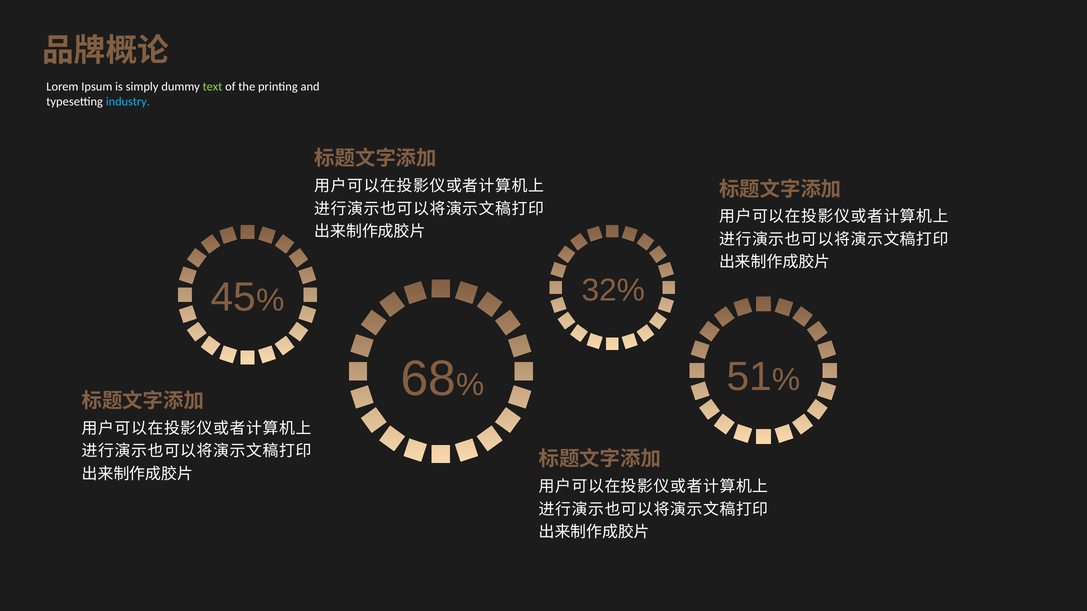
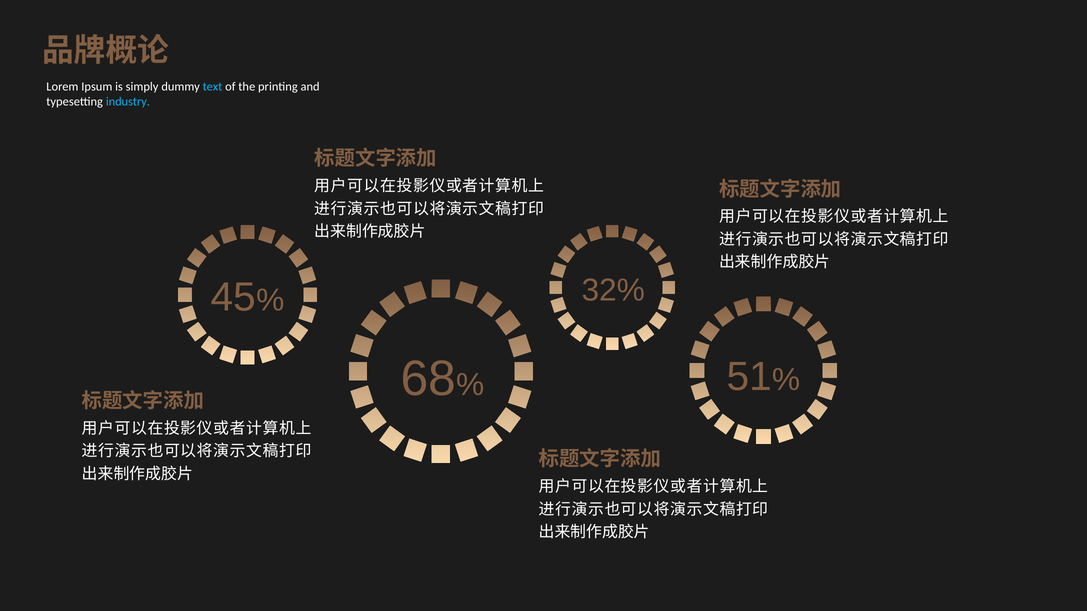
text colour: light green -> light blue (212, 87)
